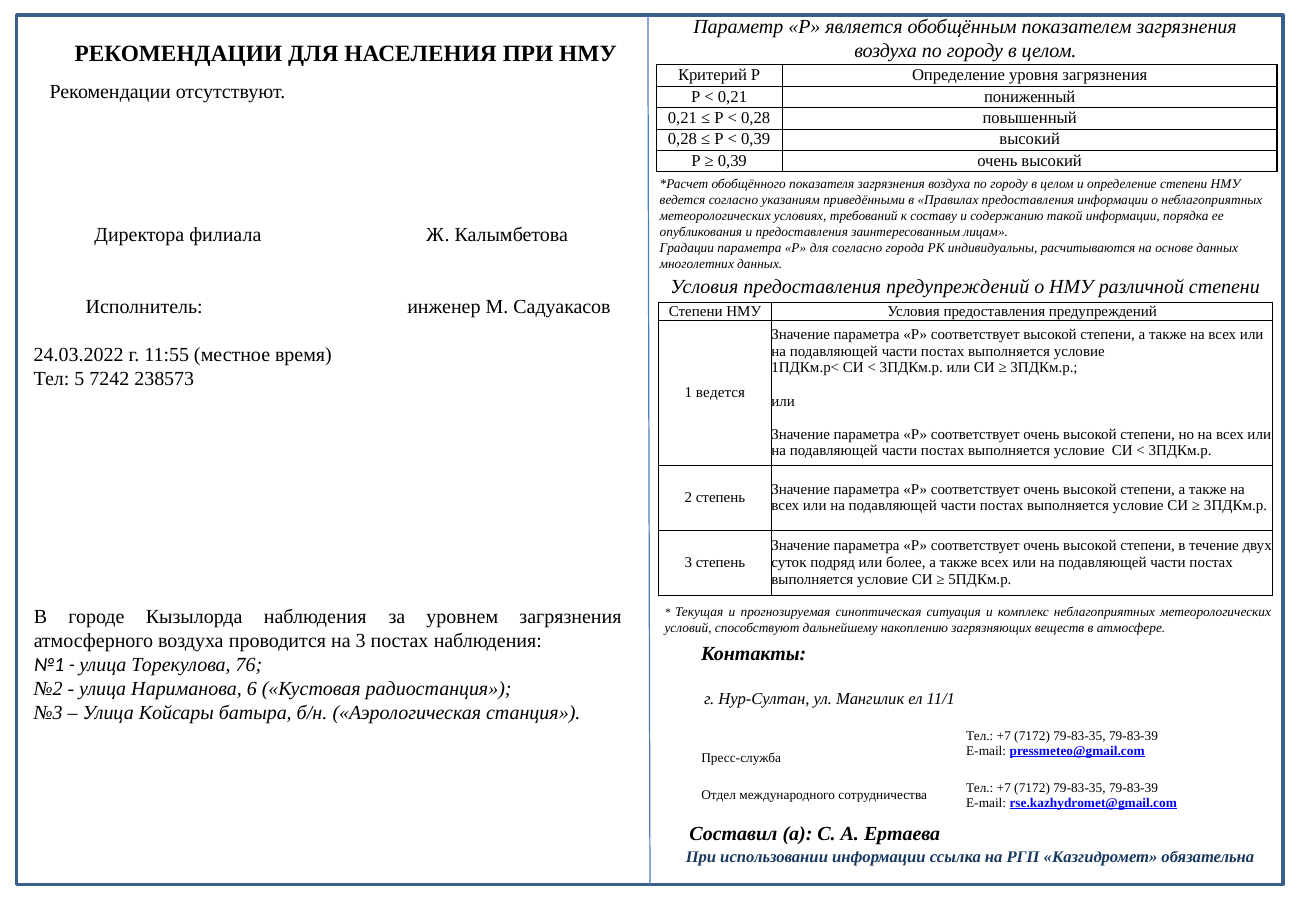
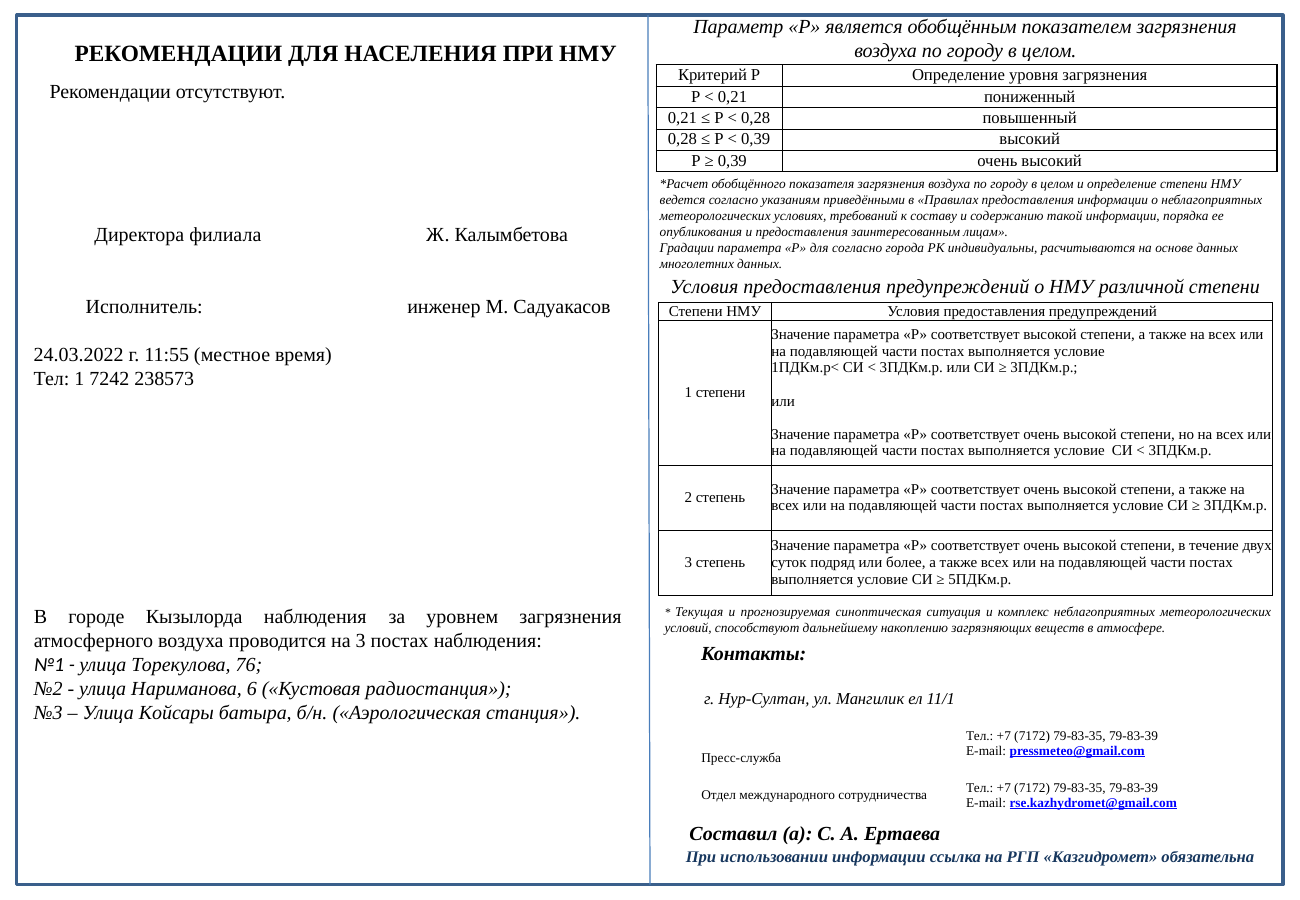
Тел 5: 5 -> 1 (79, 379)
1 ведется: ведется -> степени (721, 393)
